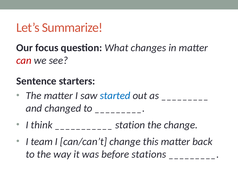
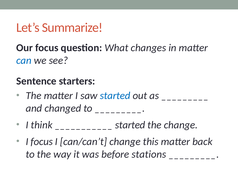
can colour: red -> blue (24, 61)
station: station -> started (130, 125)
I team: team -> focus (42, 142)
